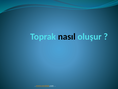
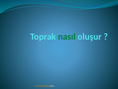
nasıl colour: black -> green (67, 36)
